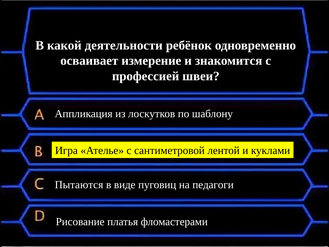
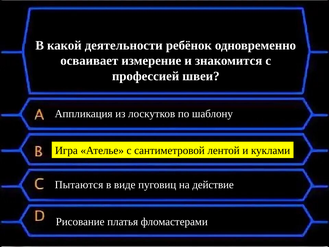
педагоги: педагоги -> действие (213, 185)
